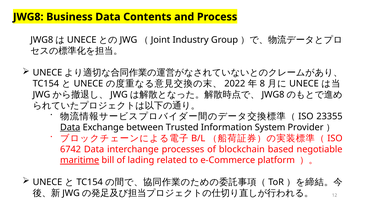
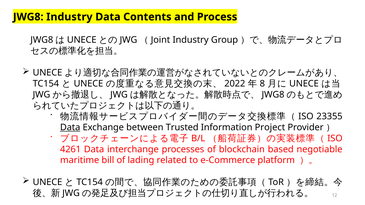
JWG8 Business: Business -> Industry (69, 17)
System: System -> Project (270, 128)
6742: 6742 -> 4261 (71, 149)
maritime underline: present -> none (80, 160)
